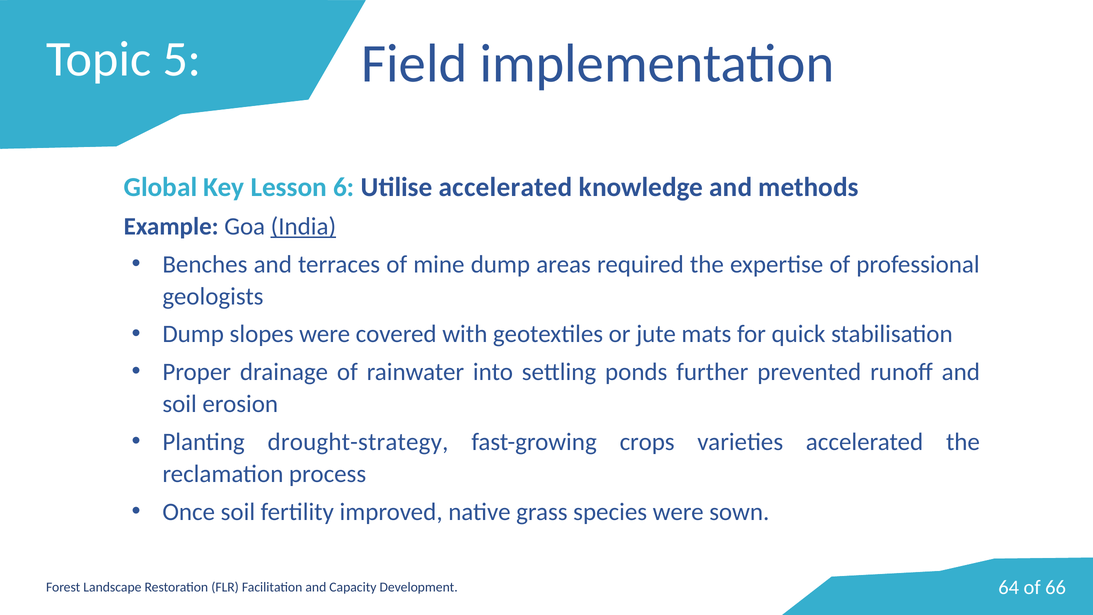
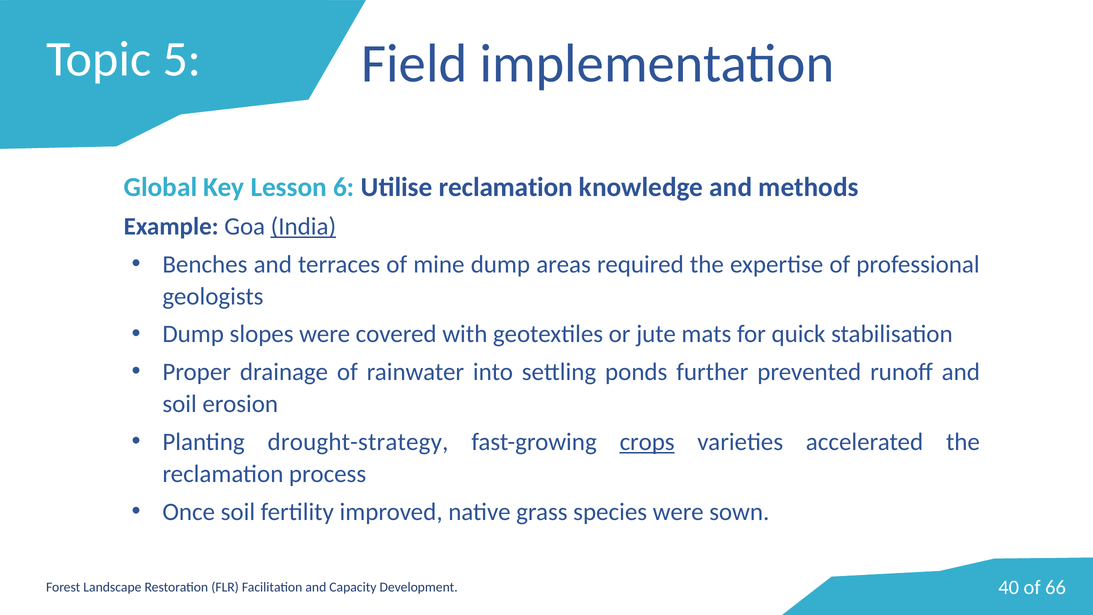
Utilise accelerated: accelerated -> reclamation (506, 187)
crops underline: none -> present (647, 442)
64: 64 -> 40 (1009, 587)
